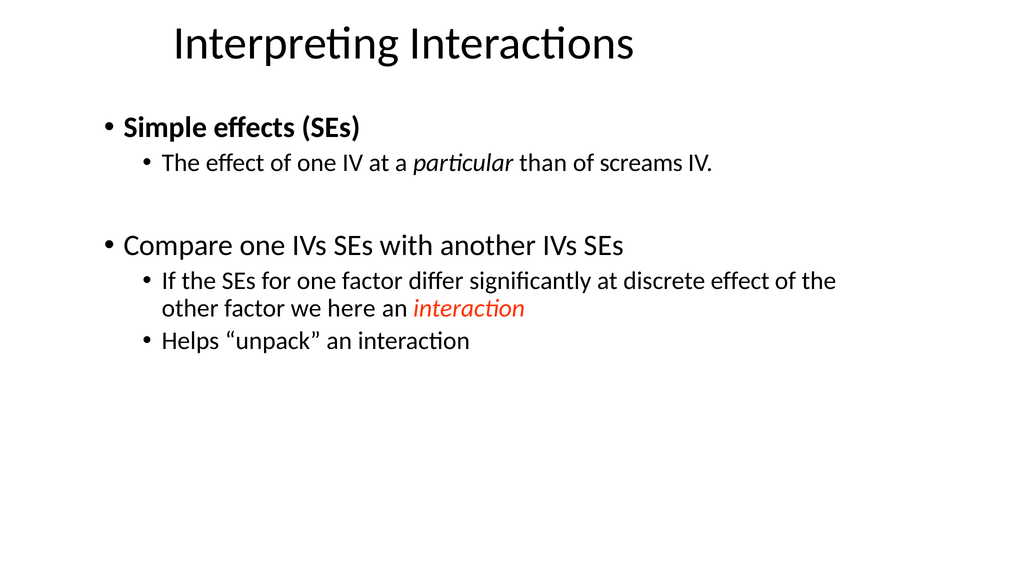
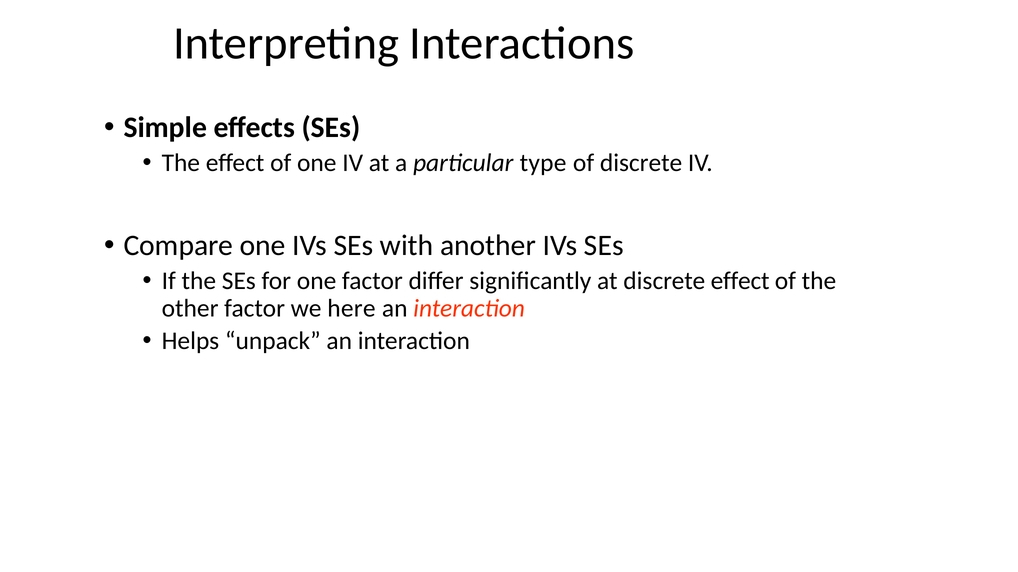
than: than -> type (543, 163)
of screams: screams -> discrete (641, 163)
